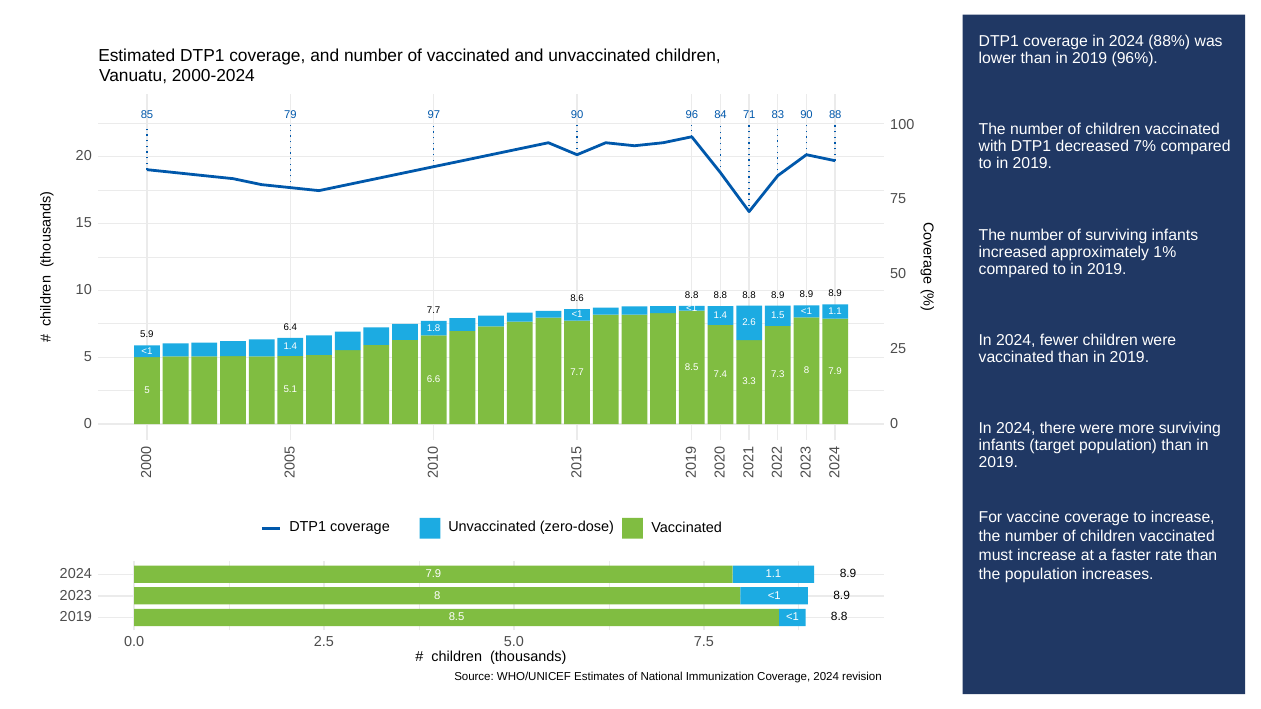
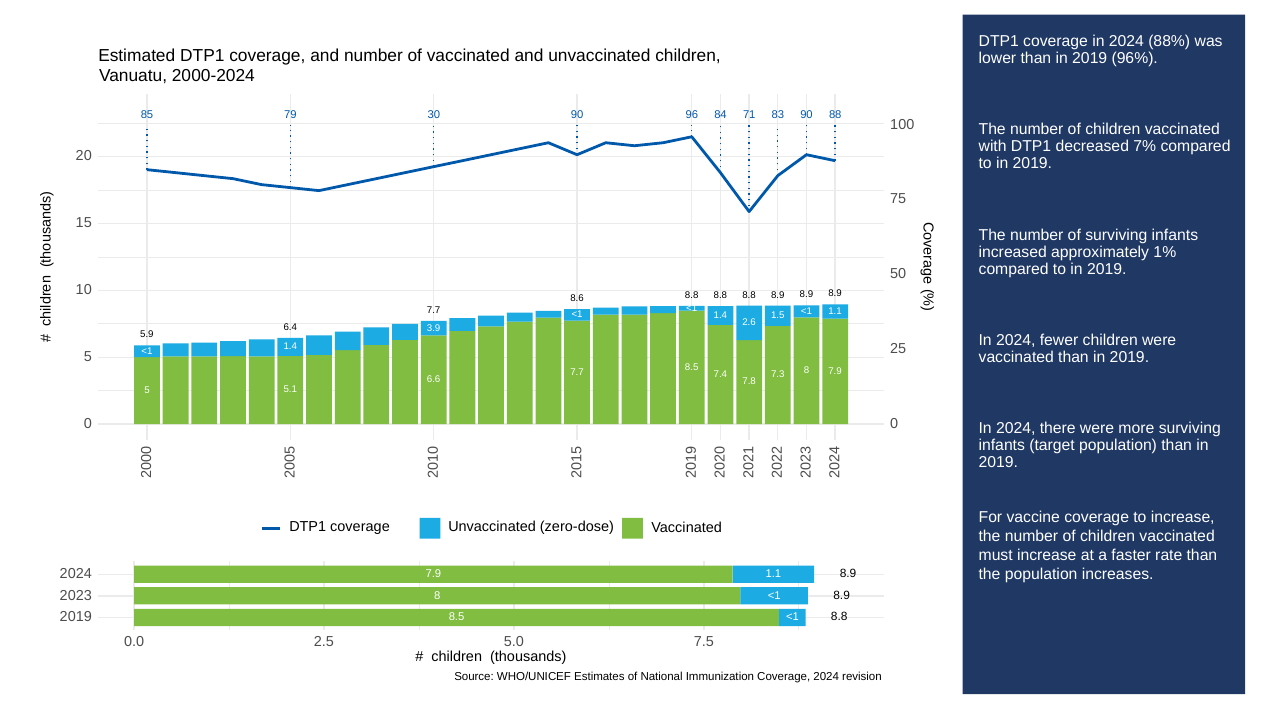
97: 97 -> 30 (434, 114)
1.8: 1.8 -> 3.9 (434, 328)
3.3: 3.3 -> 7.8 (749, 382)
